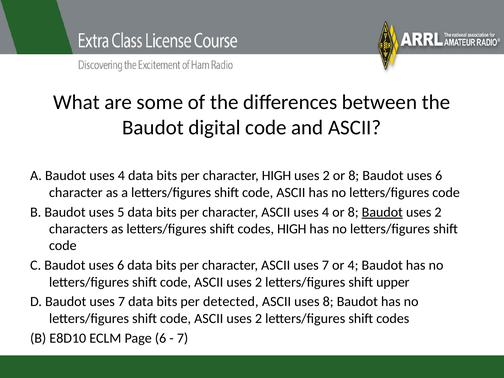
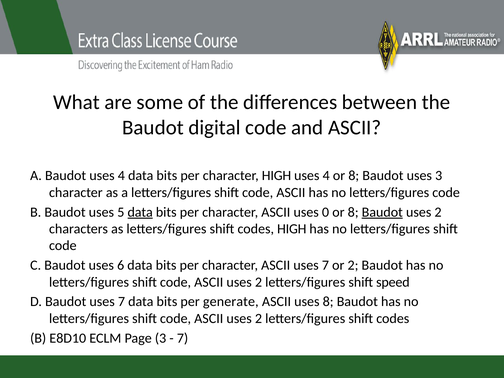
2: 2 -> 4 (326, 176)
8 Baudot uses 6: 6 -> 3 (439, 176)
data underline: none -> present (140, 212)
ASCII uses 4: 4 -> 0 (326, 212)
or 4: 4 -> 2 (353, 265)
upper: upper -> speed (393, 282)
detected: detected -> generate (231, 302)
Page 6: 6 -> 3 (161, 338)
